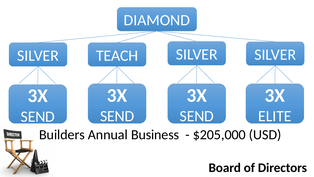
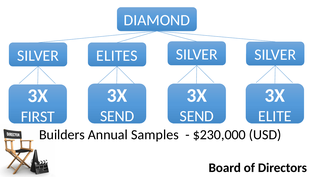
TEACH: TEACH -> ELITES (117, 55)
SEND: SEND -> FIRST (38, 116)
Business: Business -> Samples (155, 134)
$205,000: $205,000 -> $230,000 (219, 134)
